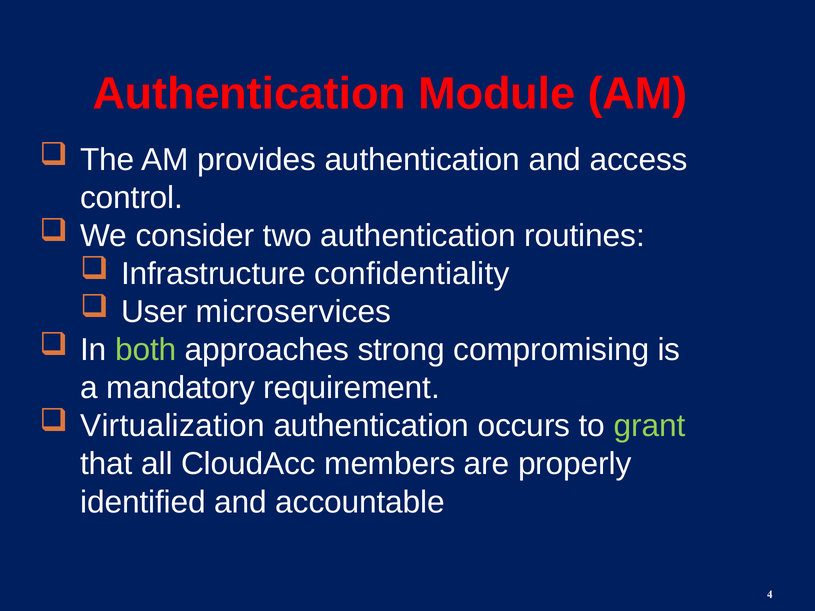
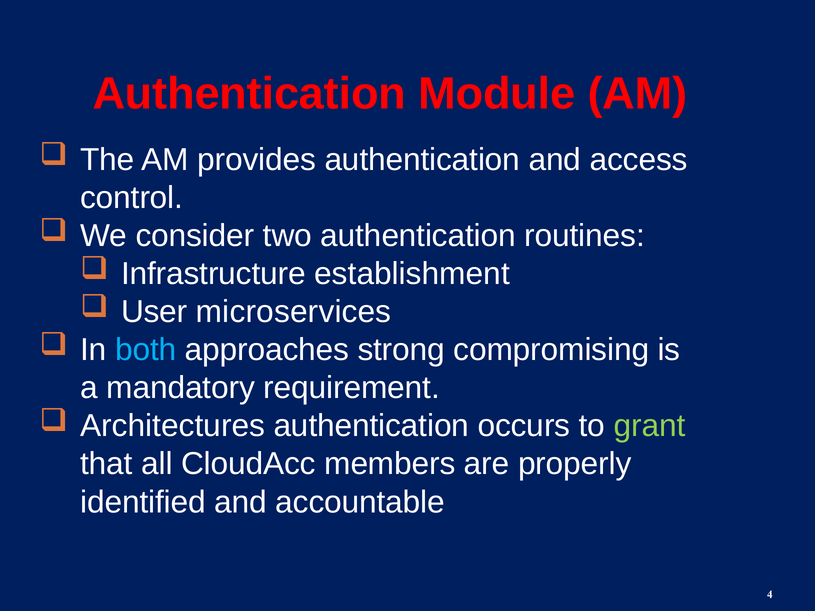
confidentiality: confidentiality -> establishment (412, 274)
both colour: light green -> light blue (146, 350)
Virtualization: Virtualization -> Architectures (173, 426)
